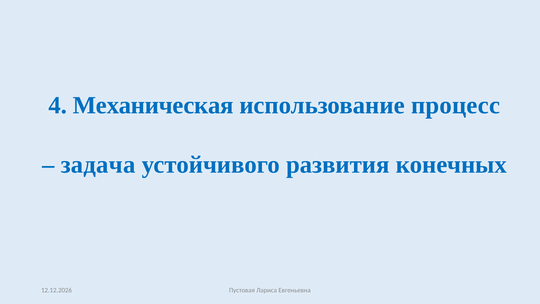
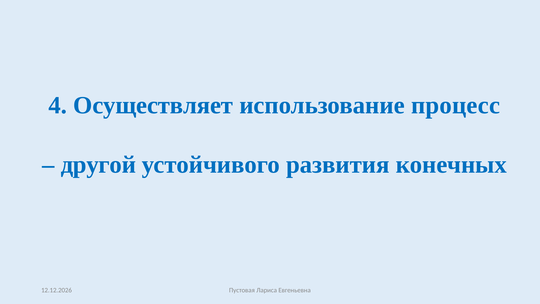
Механическая: Механическая -> Осуществляет (153, 105)
задача: задача -> другой (98, 165)
